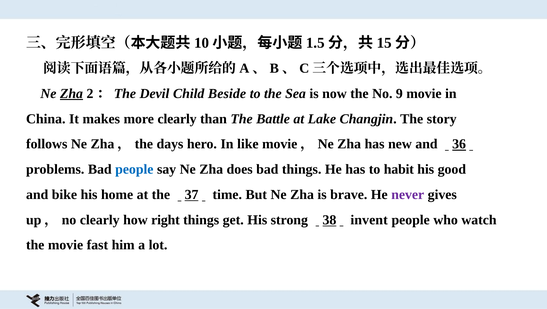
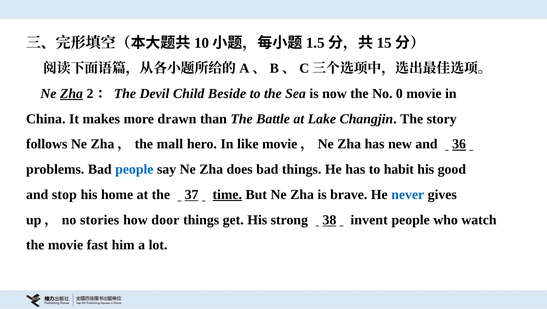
9: 9 -> 0 (399, 94)
more clearly: clearly -> drawn (177, 119)
days: days -> mall (170, 144)
bike: bike -> stop (64, 195)
time underline: none -> present (227, 195)
never colour: purple -> blue (408, 195)
up，no clearly: clearly -> stories (100, 220)
right: right -> door (165, 220)
